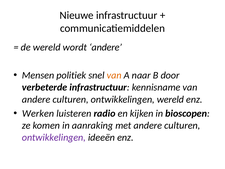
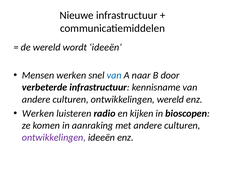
wordt andere: andere -> ideeën (106, 47)
Mensen politiek: politiek -> werken (71, 75)
van colour: orange -> blue (114, 75)
